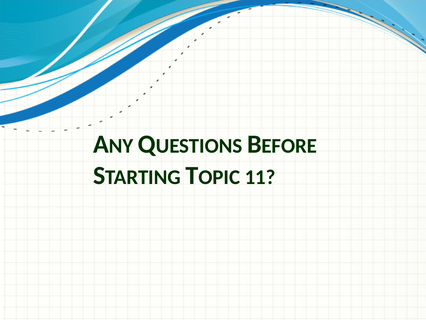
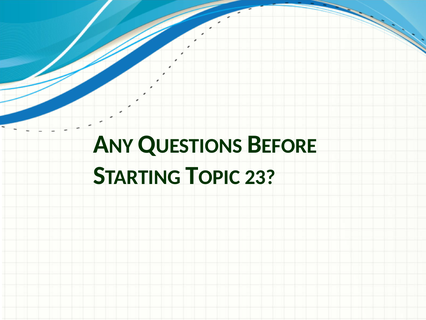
11: 11 -> 23 (260, 177)
